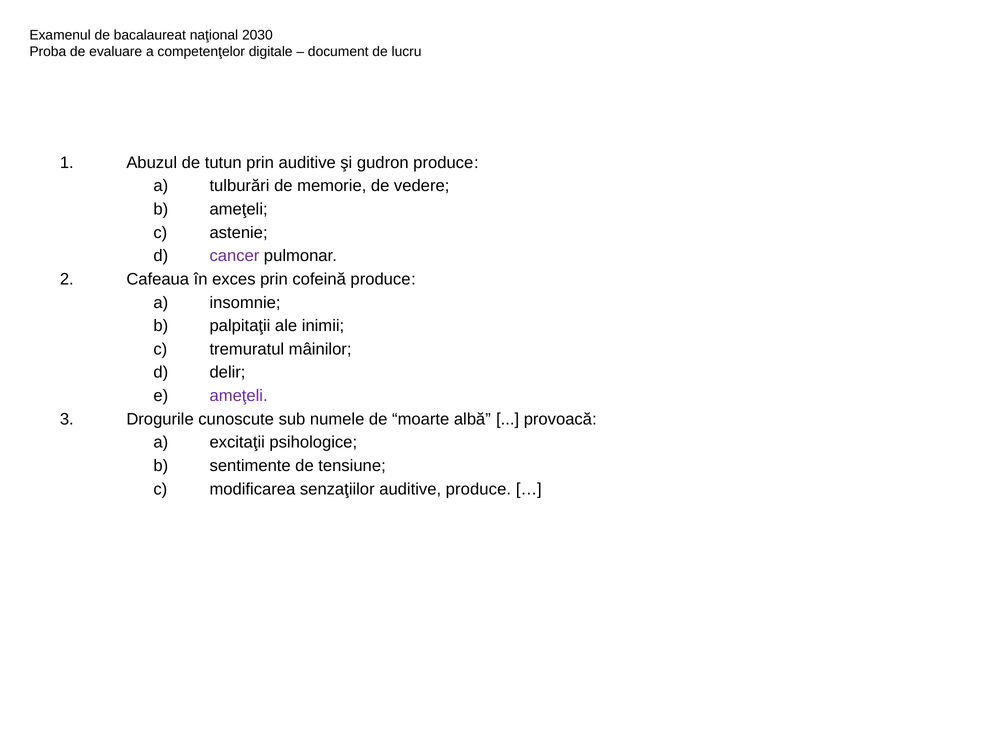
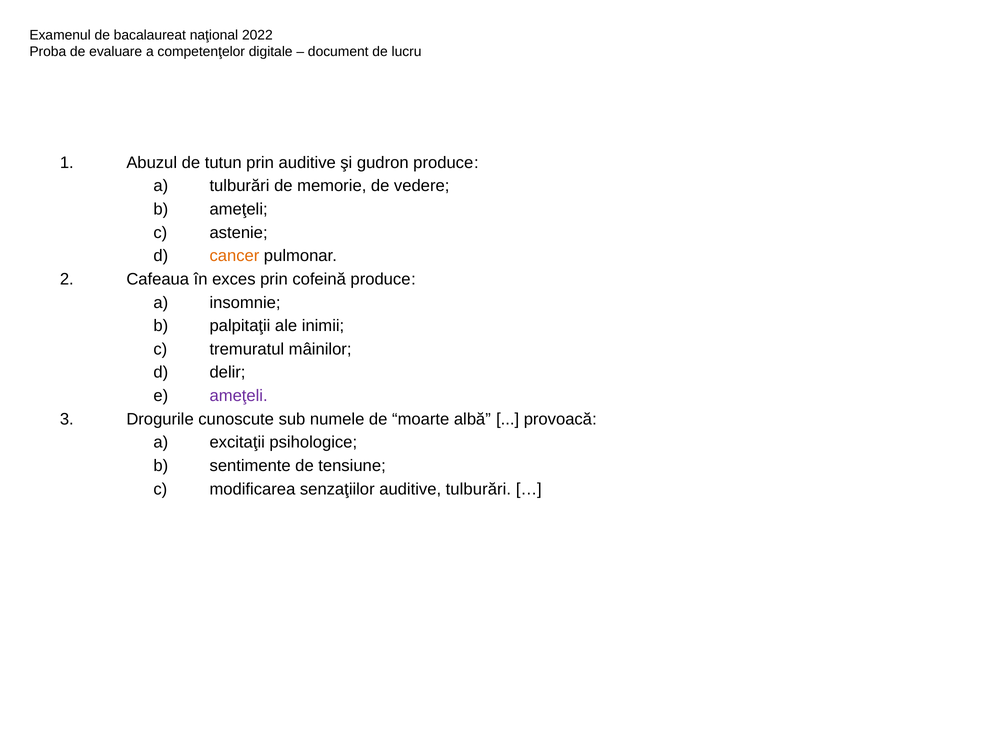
2030: 2030 -> 2022 (257, 35)
cancer colour: purple -> orange (234, 256)
auditive produce: produce -> tulburări (478, 489)
